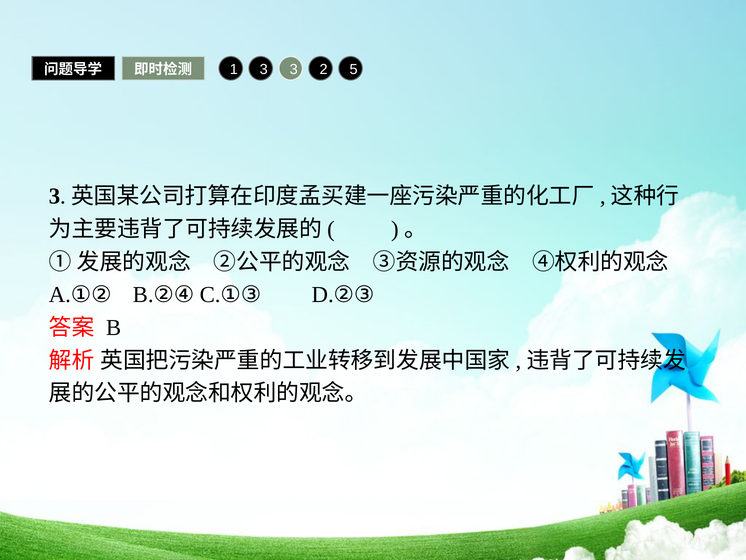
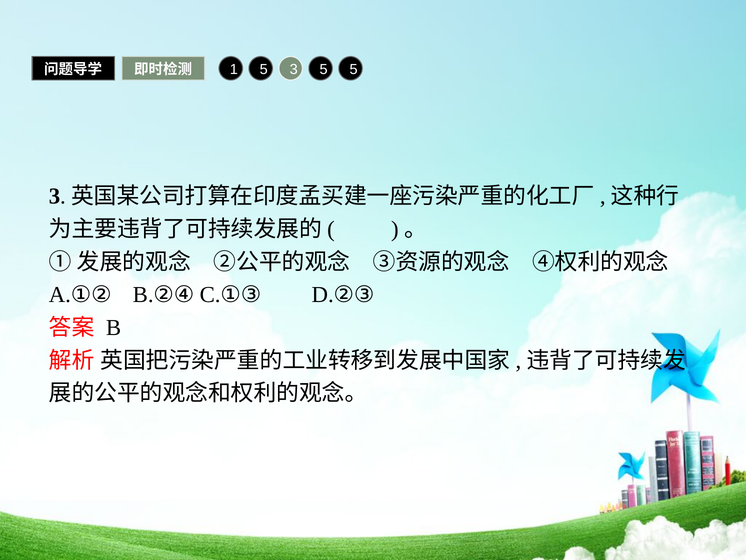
1 3: 3 -> 5 (264, 69)
3 2: 2 -> 5 (324, 69)
